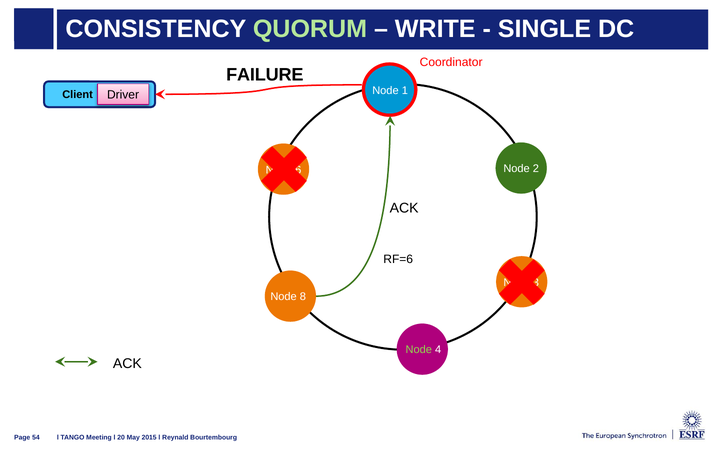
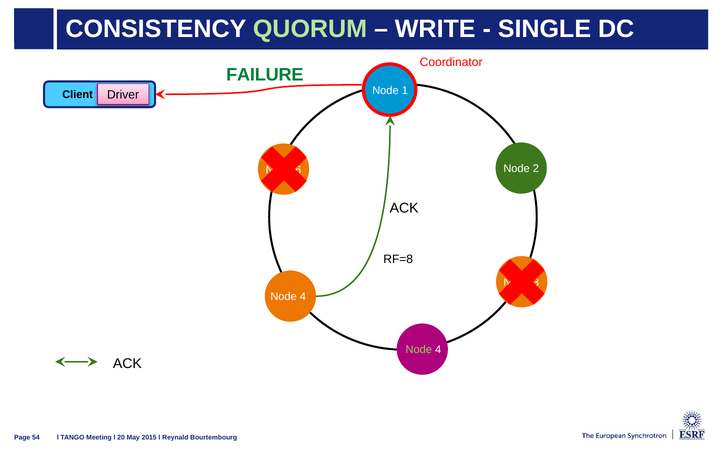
FAILURE colour: black -> green (265, 75)
RF=6: RF=6 -> RF=8 (398, 259)
8: 8 -> 4 (303, 297)
